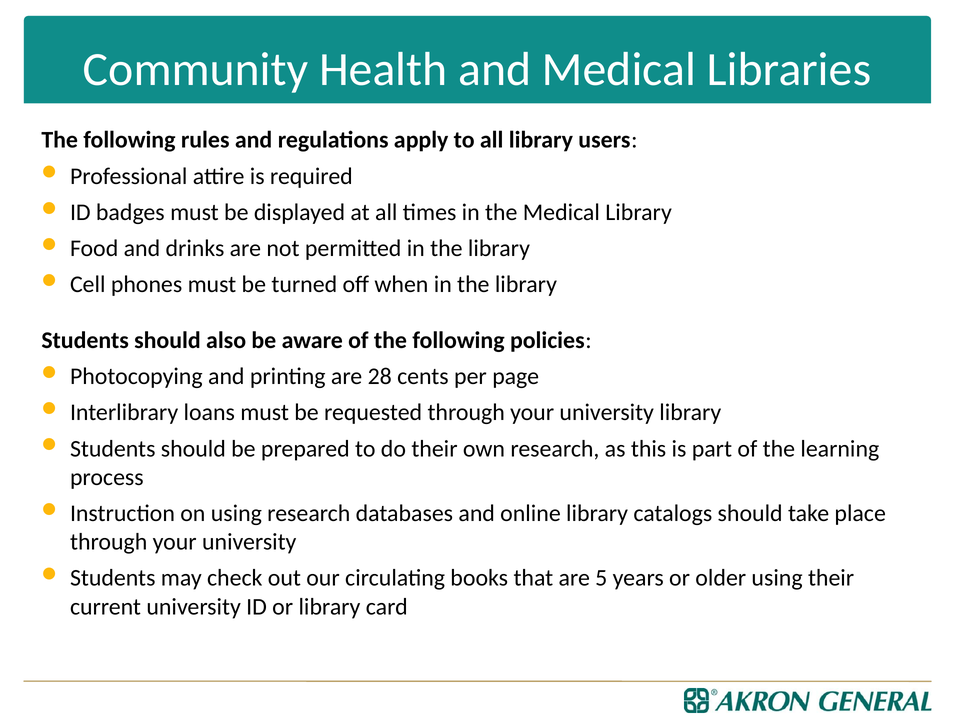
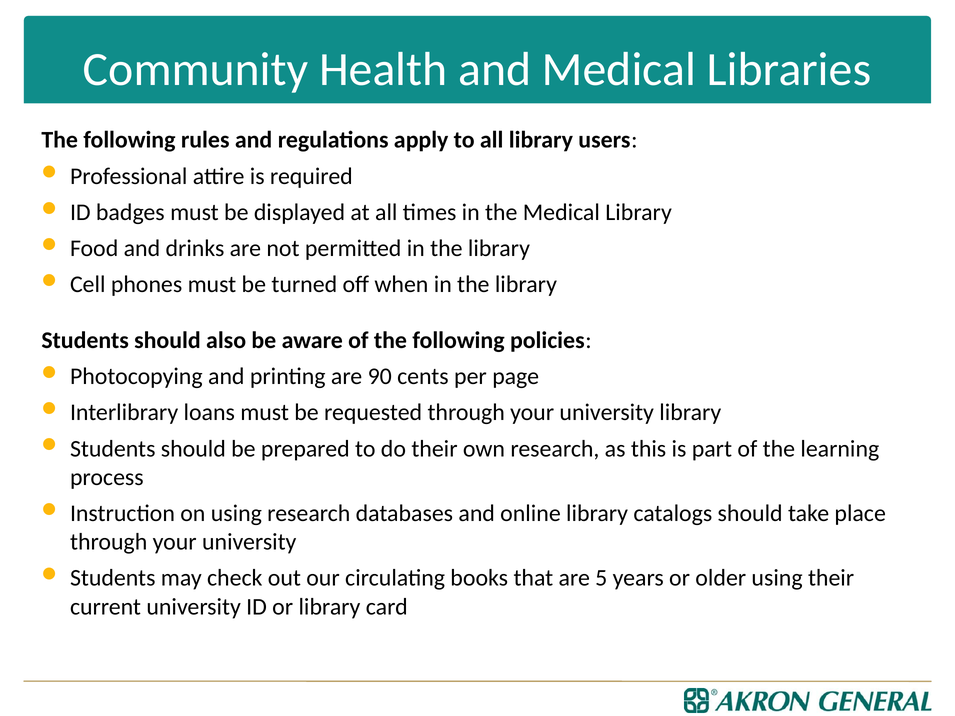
28: 28 -> 90 (380, 377)
